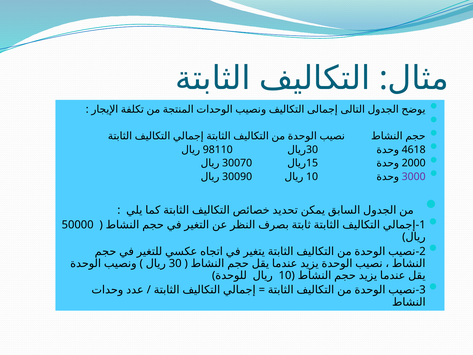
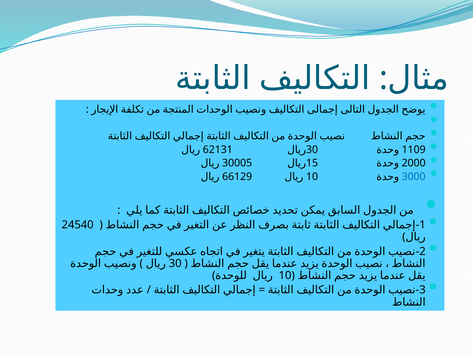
98110: 98110 -> 62131 (218, 150)
4618: 4618 -> 1109 (414, 150)
30070: 30070 -> 30005 (237, 163)
30090: 30090 -> 66129 (237, 176)
3000 colour: purple -> blue (414, 176)
50000: 50000 -> 24540 (78, 225)
